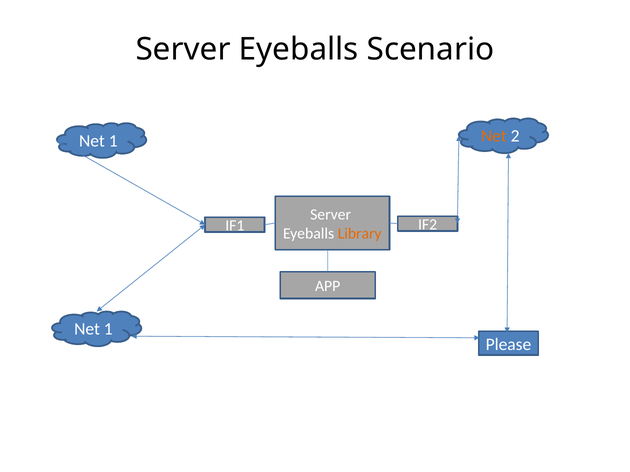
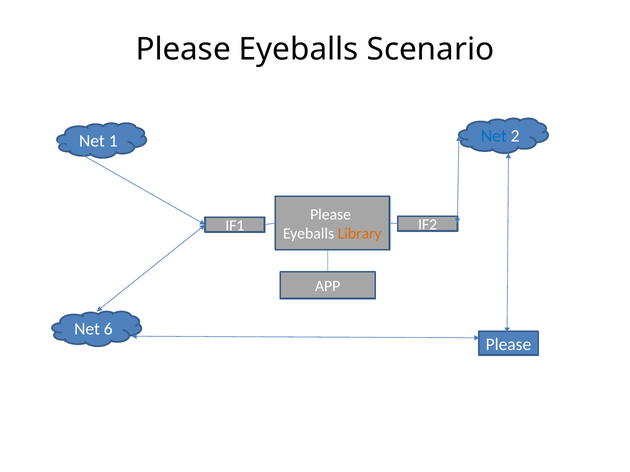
Server: Server -> Please (183, 50)
Net colour: orange -> blue (494, 136)
Server: Server -> Please (331, 215)
1: 1 -> 6 (108, 330)
